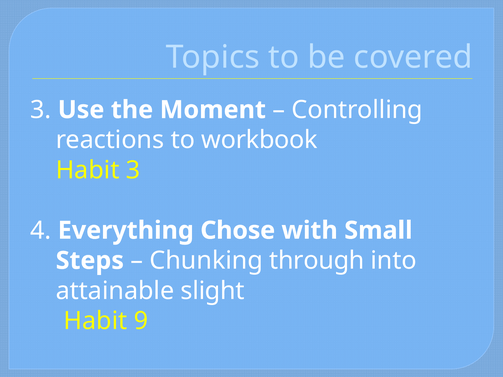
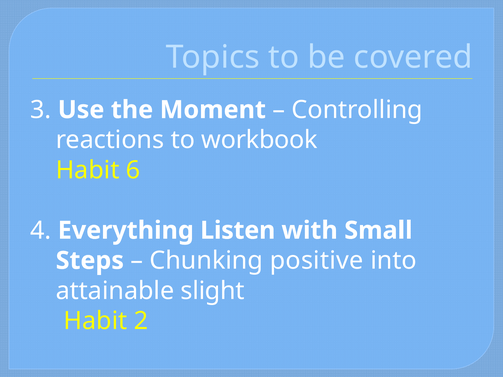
Habit 3: 3 -> 6 (133, 170)
Chose: Chose -> Listen (238, 231)
through: through -> positive (317, 261)
9: 9 -> 2 (141, 321)
